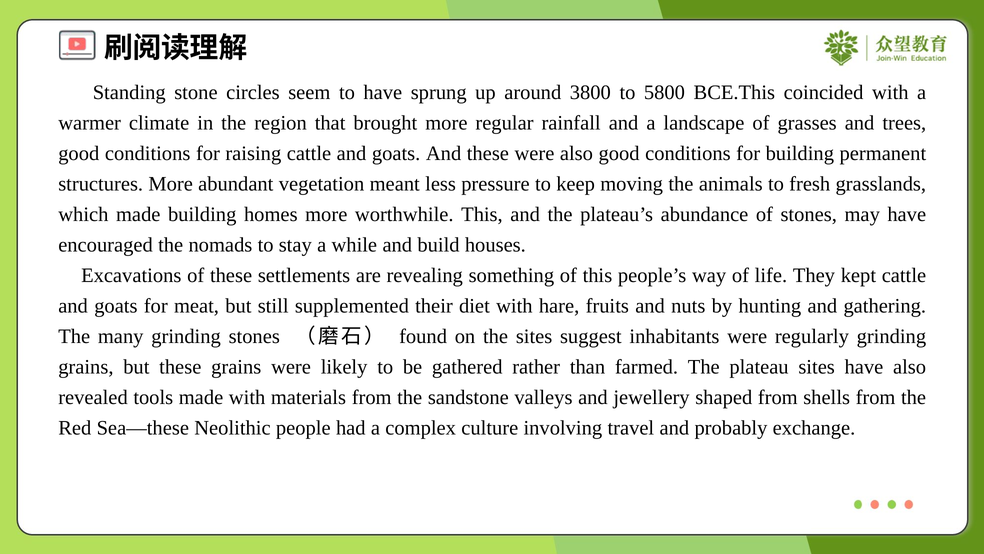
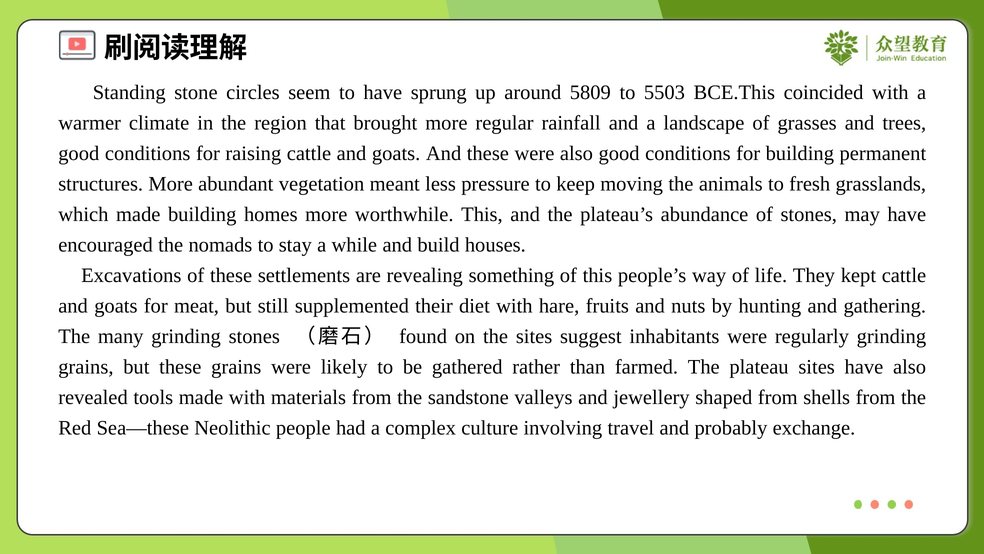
3800: 3800 -> 5809 (590, 92)
5800: 5800 -> 5503 (664, 92)
